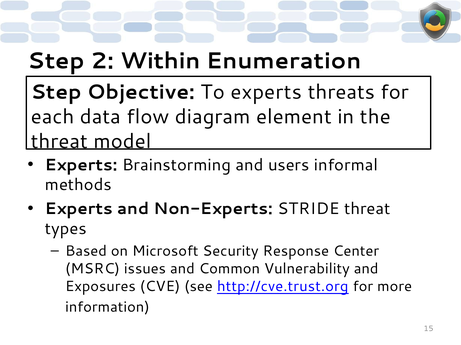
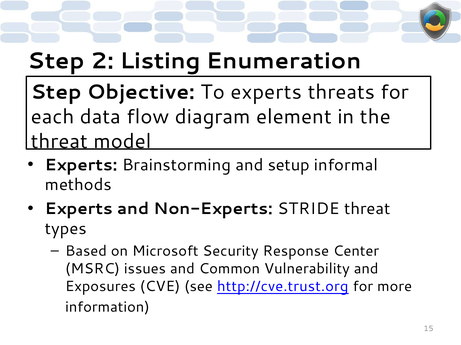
Within: Within -> Listing (160, 61)
users: users -> setup (289, 165)
